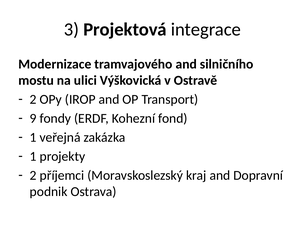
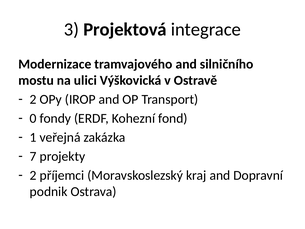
9: 9 -> 0 (33, 118)
1: 1 -> 7 (33, 156)
